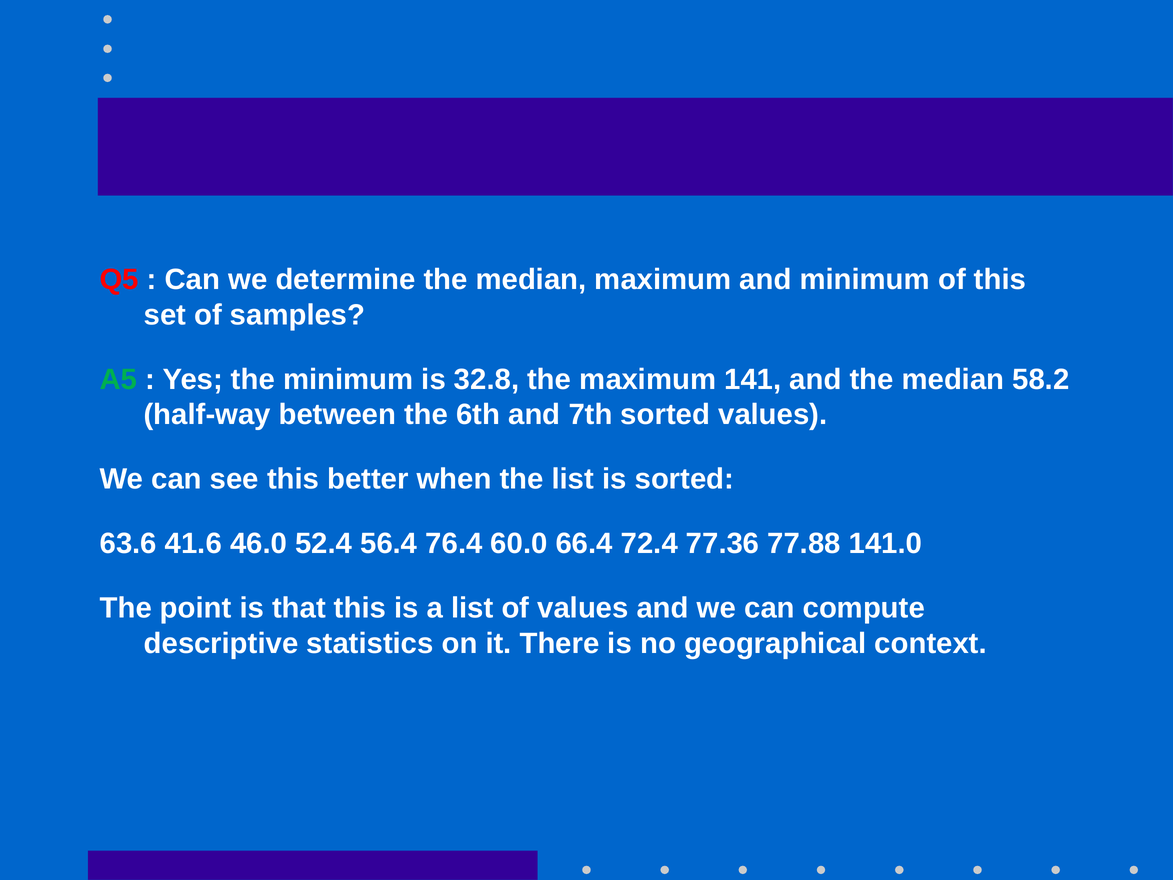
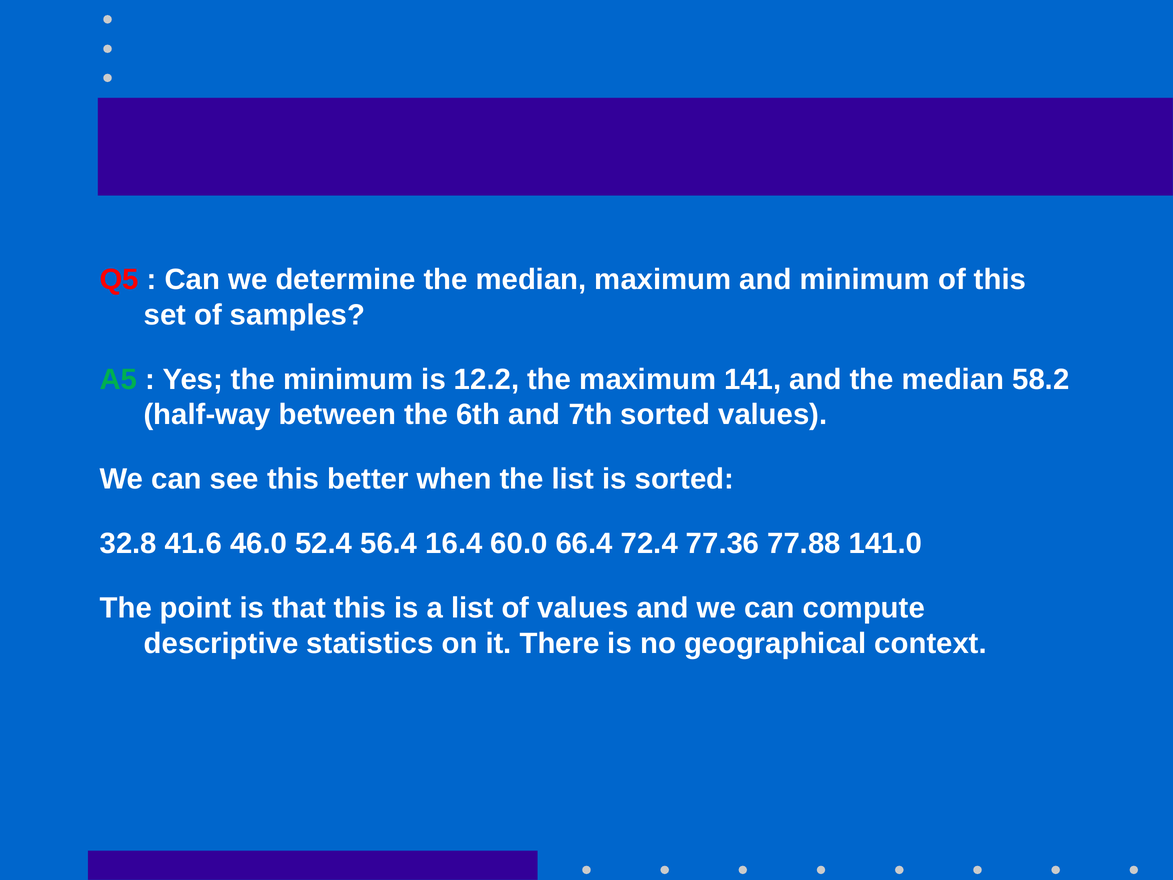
32.8: 32.8 -> 12.2 (487, 379)
63.6: 63.6 -> 32.8 (128, 544)
76.4: 76.4 -> 16.4 (454, 544)
